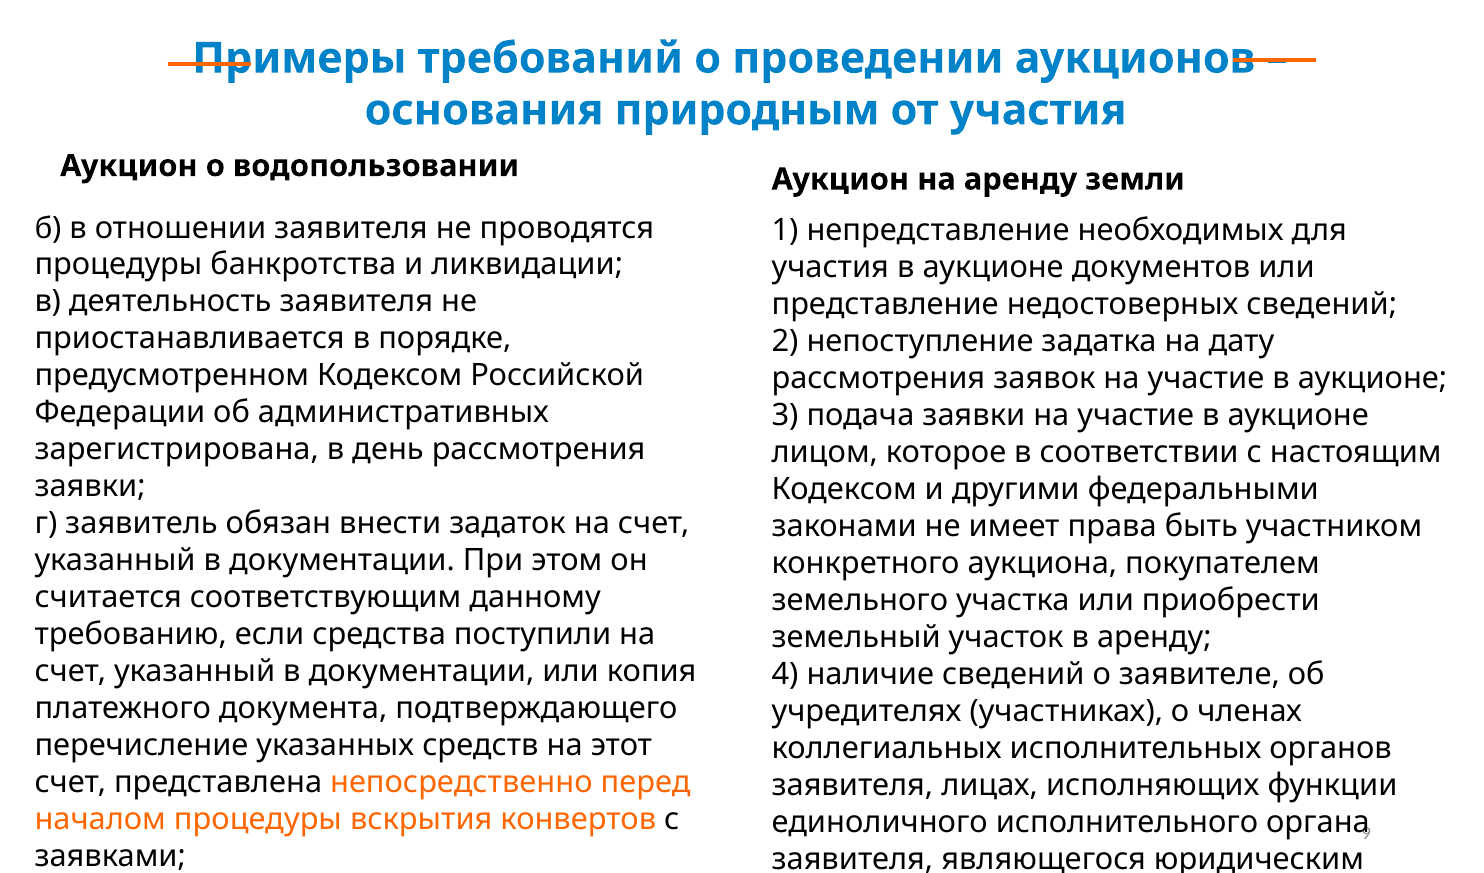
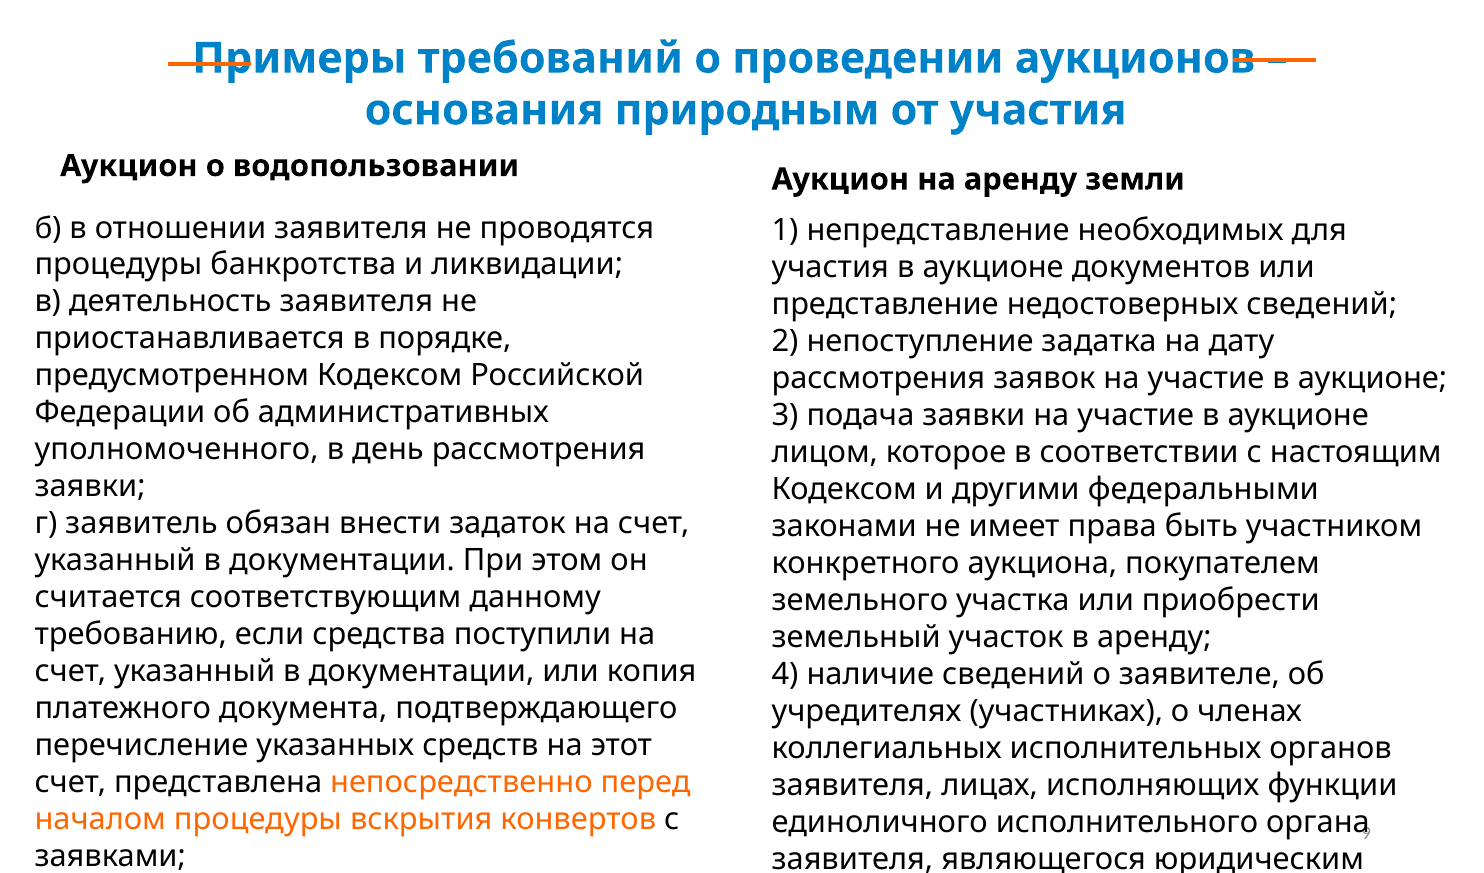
зарегистрирована: зарегистрирована -> уполномоченного (177, 450)
